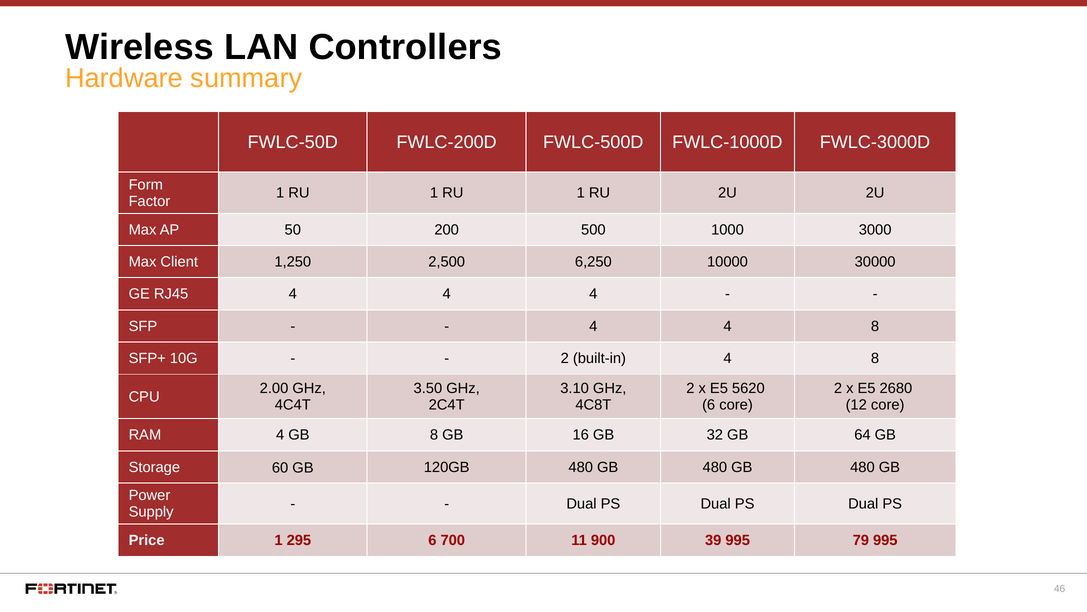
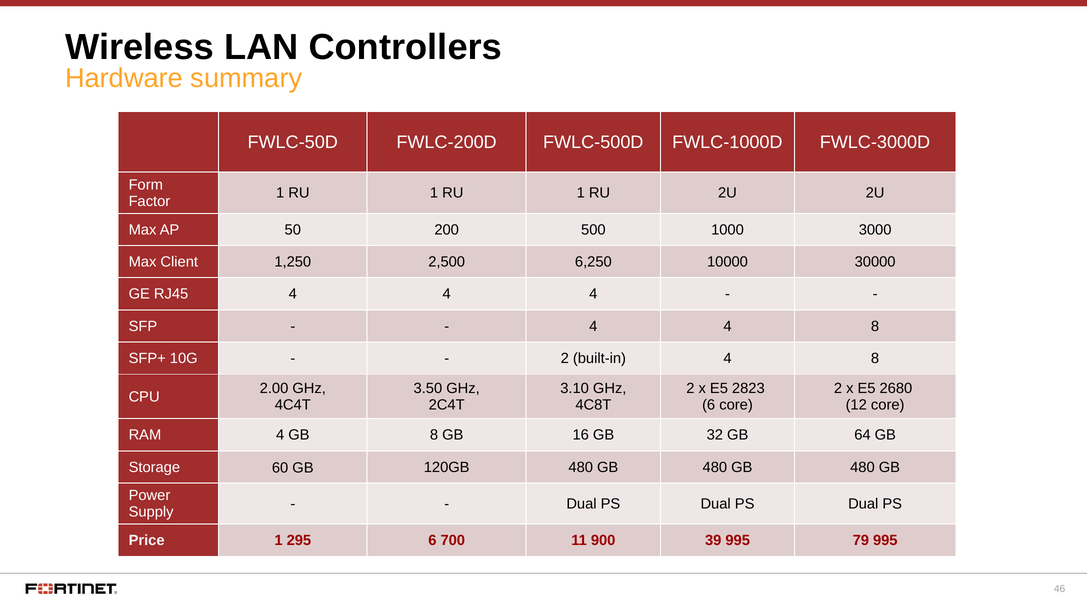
5620: 5620 -> 2823 (748, 388)
